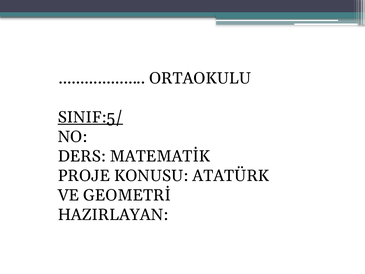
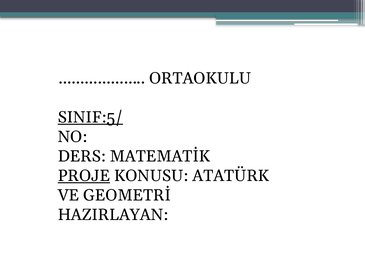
PROJE underline: none -> present (84, 176)
